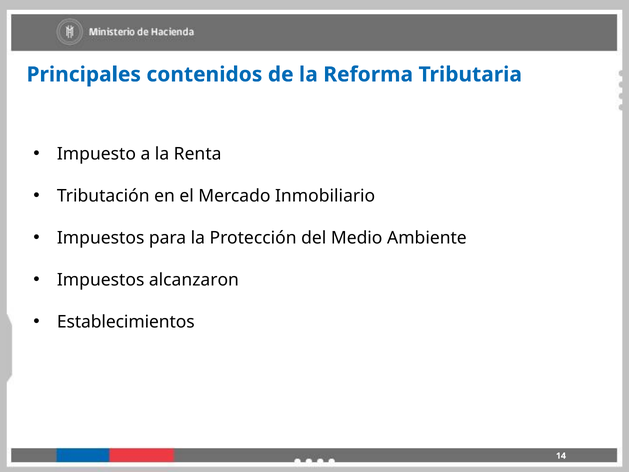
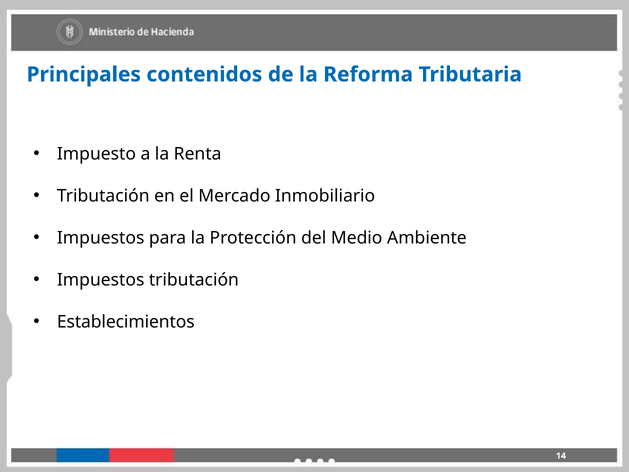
Impuestos alcanzaron: alcanzaron -> tributación (194, 280)
